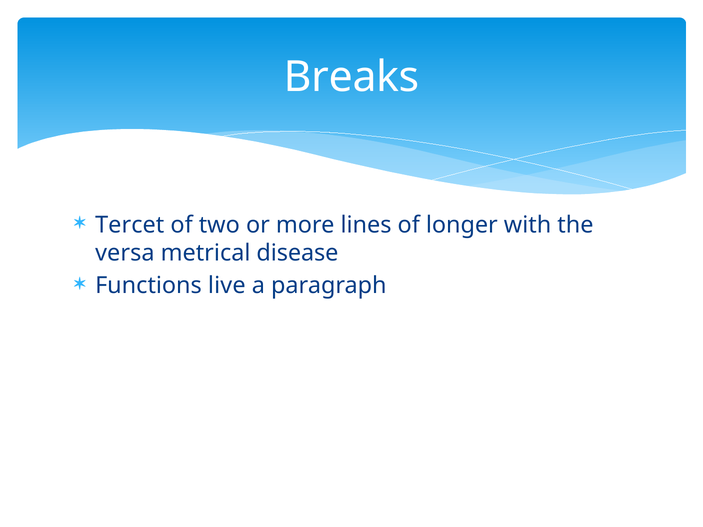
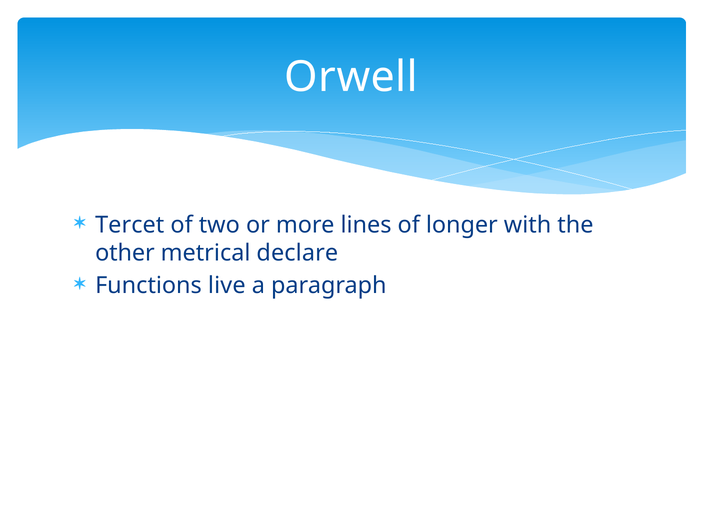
Breaks: Breaks -> Orwell (351, 77)
versa: versa -> other (125, 253)
disease: disease -> declare (297, 253)
